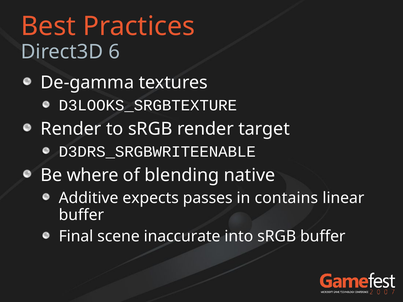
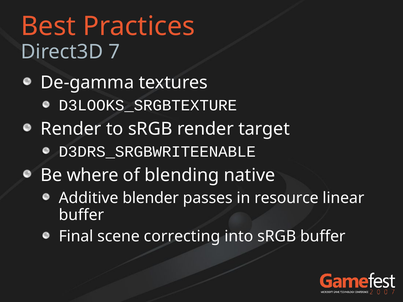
6: 6 -> 7 (114, 52)
expects: expects -> blender (151, 198)
contains: contains -> resource (286, 198)
inaccurate: inaccurate -> correcting (182, 237)
